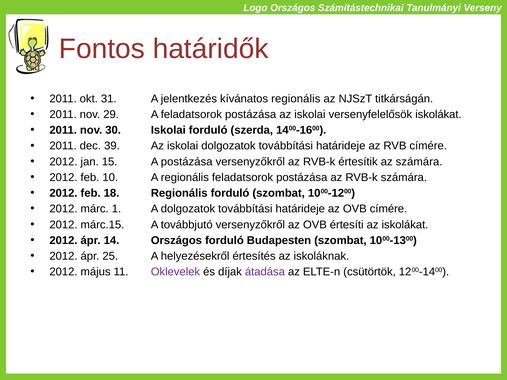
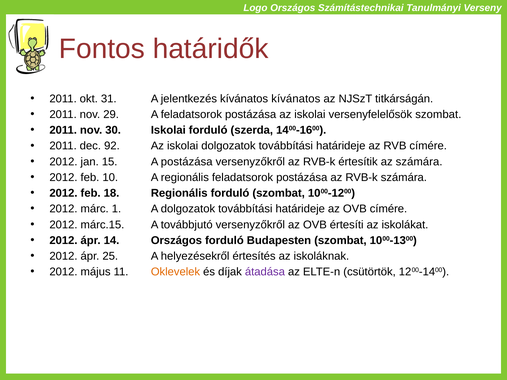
kívánatos regionális: regionális -> kívánatos (296, 99)
versenyfelelősök iskolákat: iskolákat -> szombat (438, 115)
39: 39 -> 92 (112, 146)
Oklevelek colour: purple -> orange (175, 272)
